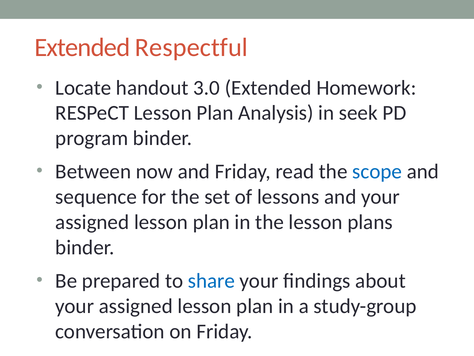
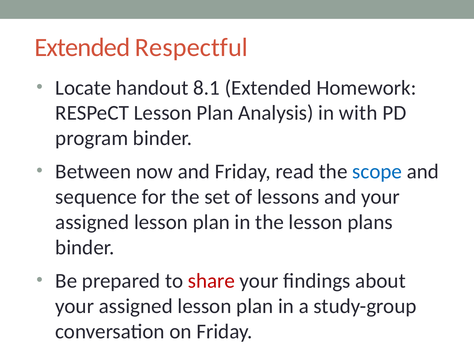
3.0: 3.0 -> 8.1 (207, 88)
seek: seek -> with (358, 113)
share colour: blue -> red (211, 280)
